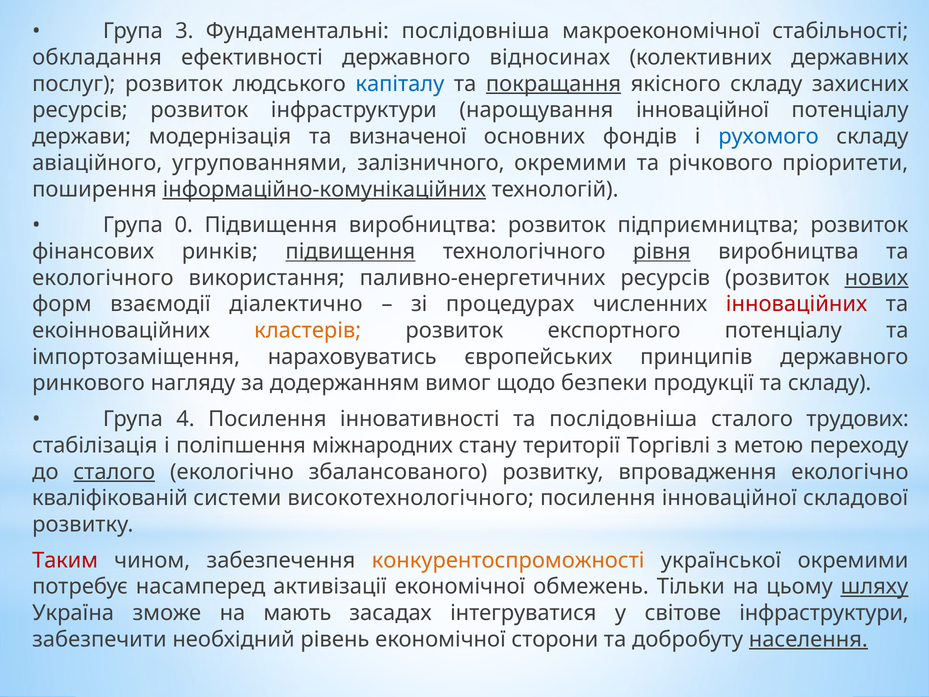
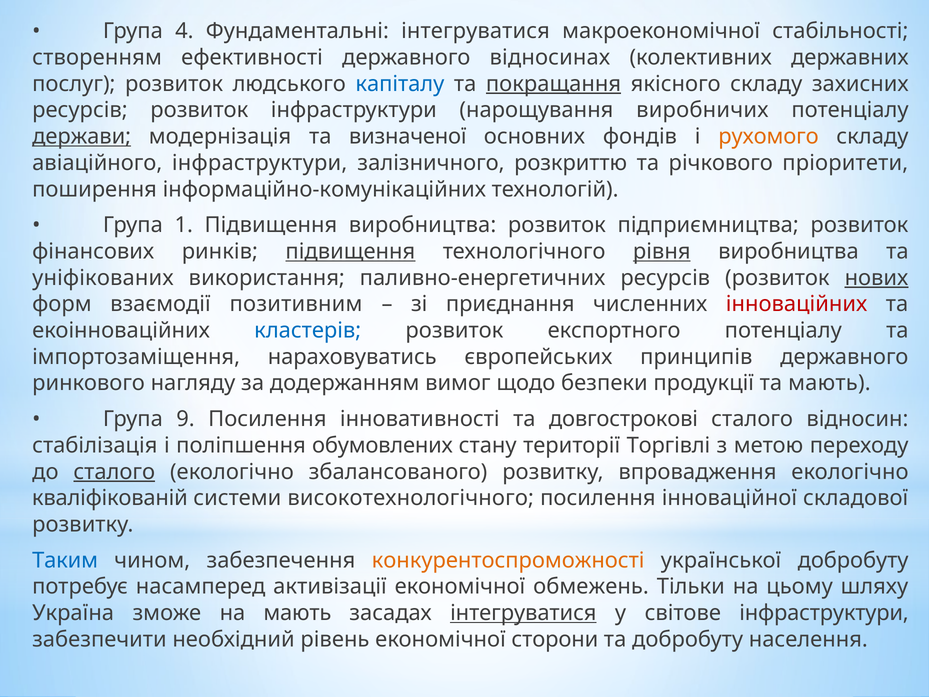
3: 3 -> 4 (184, 31)
Фундаментальні послідовніша: послідовніша -> інтегруватися (476, 31)
обкладання: обкладання -> створенням (97, 58)
нарощування інноваційної: інноваційної -> виробничих (702, 110)
держави underline: none -> present (82, 137)
рухомого colour: blue -> orange (769, 137)
авіаційного угрупованнями: угрупованнями -> інфраструктури (260, 163)
залізничного окремими: окремими -> розкриттю (571, 163)
інформаційно-комунікаційних underline: present -> none (324, 189)
0: 0 -> 1 (184, 225)
екологічного: екологічного -> уніфікованих (103, 278)
діалектично: діалектично -> позитивним (296, 304)
процедурах: процедурах -> приєднання (510, 304)
кластерів colour: orange -> blue (308, 330)
та складу: складу -> мають (829, 383)
4: 4 -> 9 (186, 419)
та послідовніша: послідовніша -> довгострокові (623, 419)
трудових: трудових -> відносин (857, 419)
міжнародних: міжнародних -> обумовлених (382, 445)
Таким colour: red -> blue (65, 560)
української окремими: окремими -> добробуту (853, 560)
шляху underline: present -> none (874, 587)
інтегруватися underline: none -> present (523, 613)
населення underline: present -> none (808, 639)
